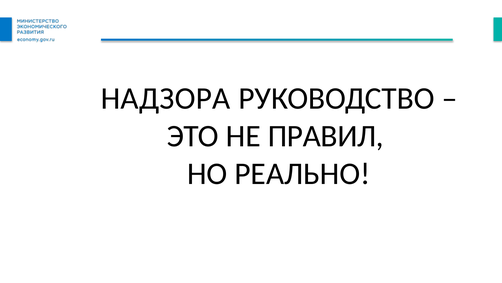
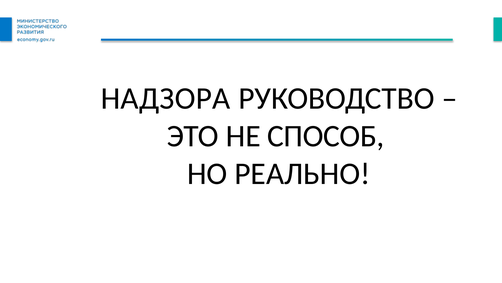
ПРАВИЛ: ПРАВИЛ -> СПОСОБ (326, 136)
